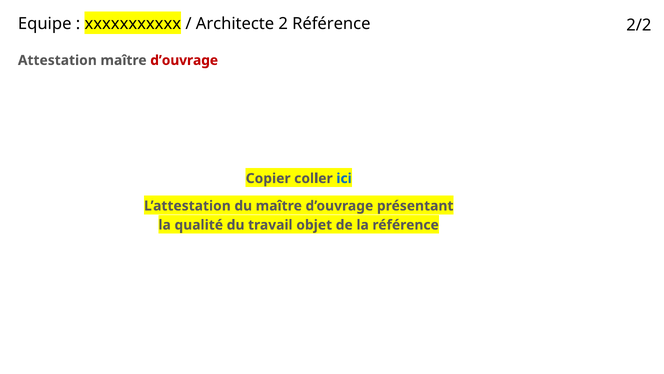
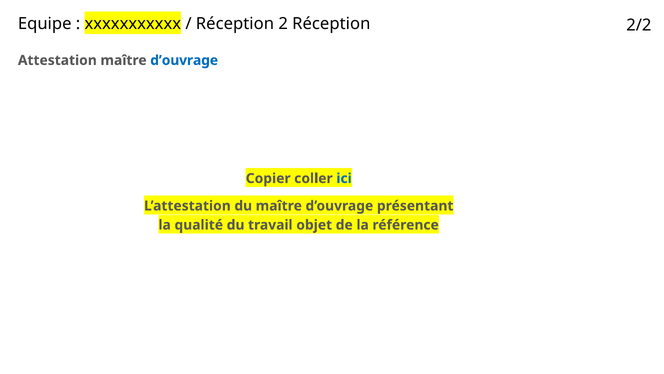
Architecte: Architecte -> Réception (235, 24)
2 Référence: Référence -> Réception (331, 24)
d’ouvrage colour: red -> blue (184, 60)
